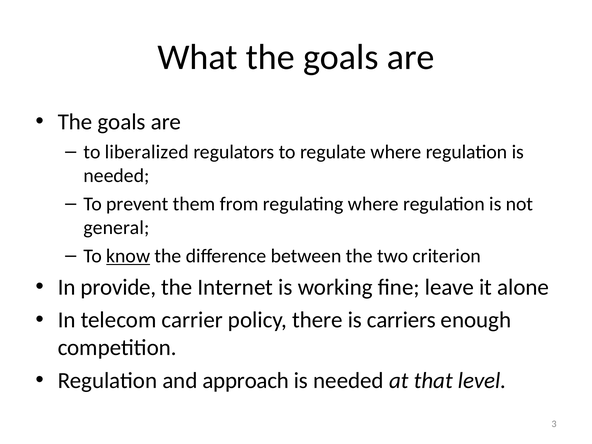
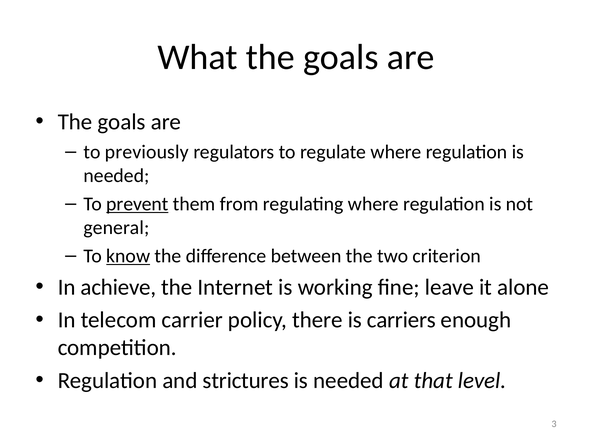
liberalized: liberalized -> previously (147, 152)
prevent underline: none -> present (137, 204)
provide: provide -> achieve (118, 287)
approach: approach -> strictures (246, 381)
